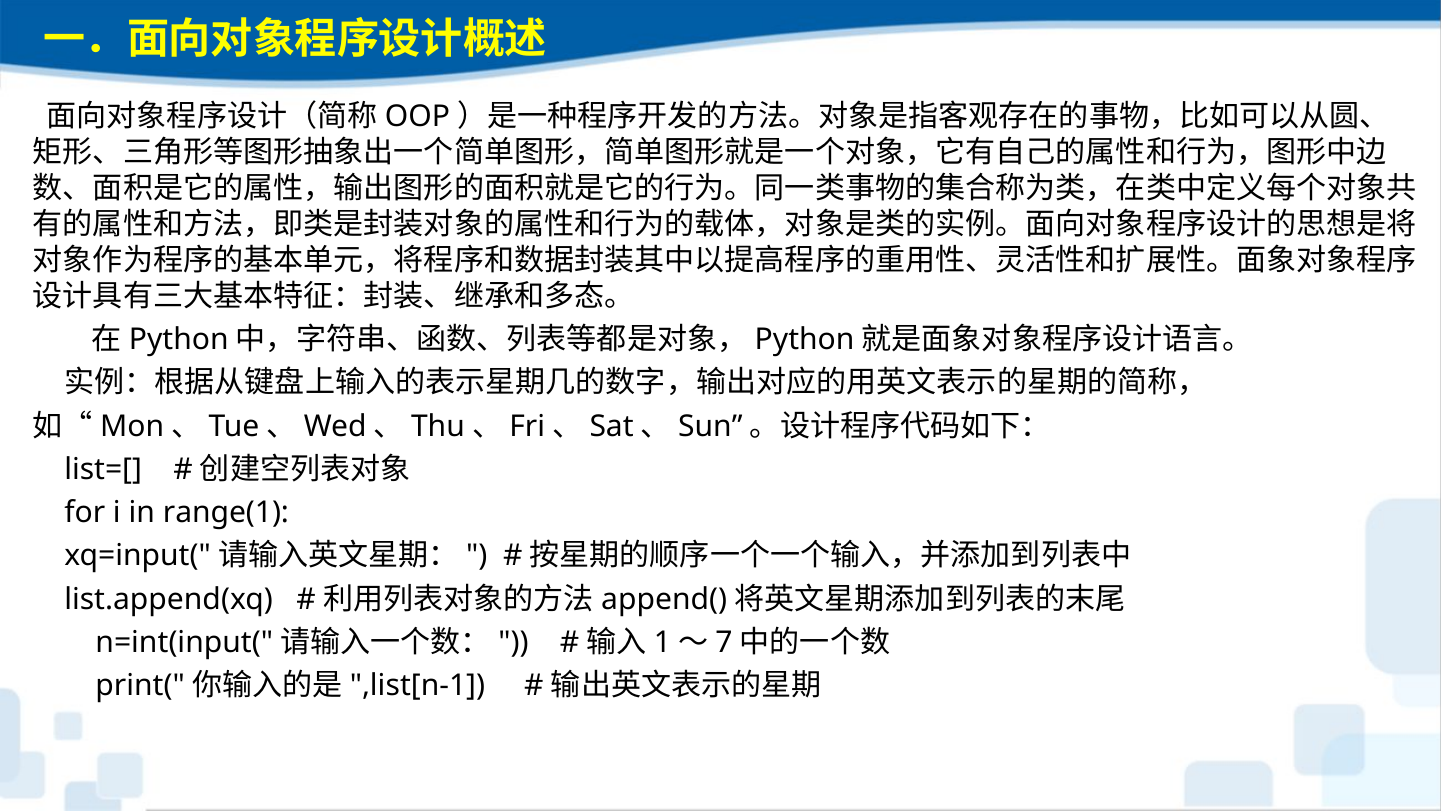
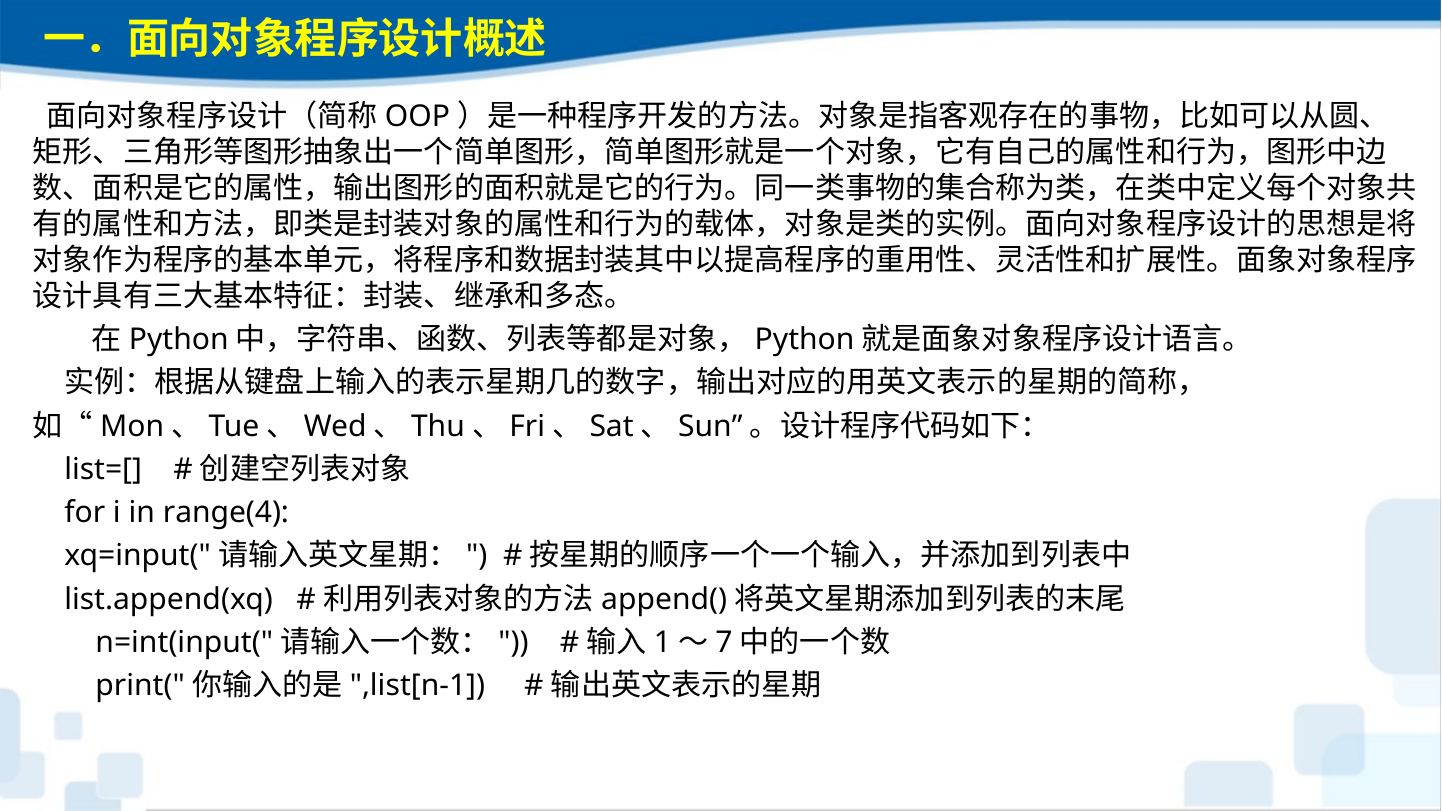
range(1: range(1 -> range(4 (226, 513)
